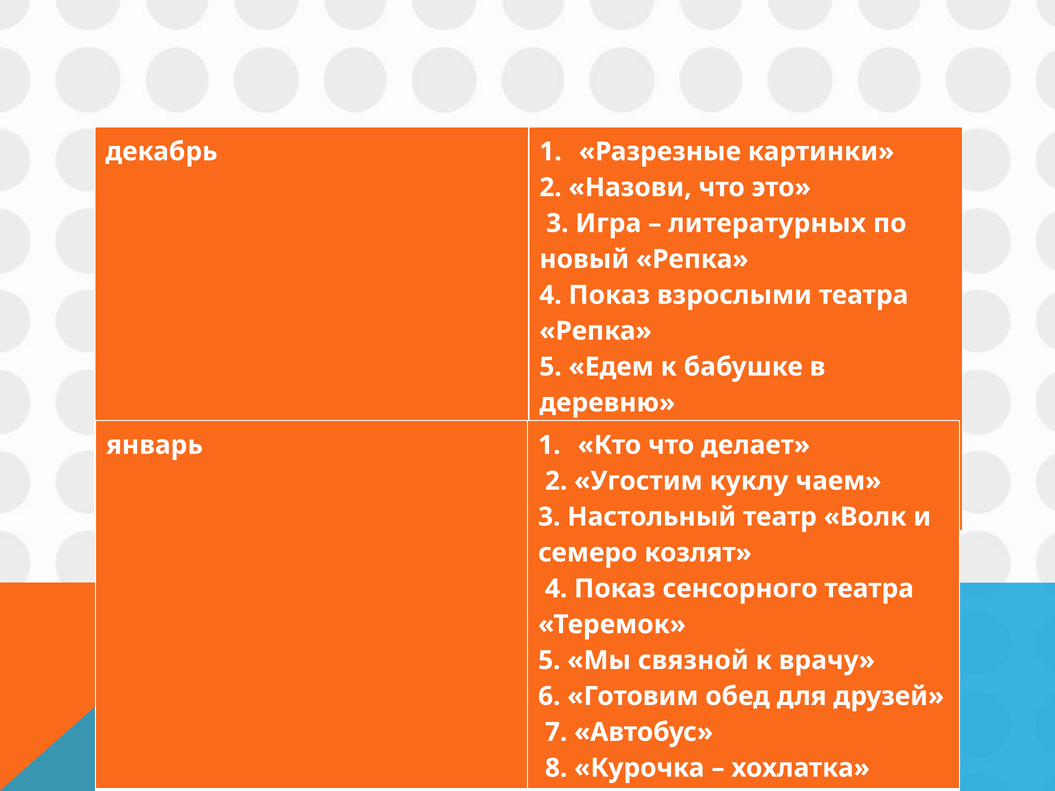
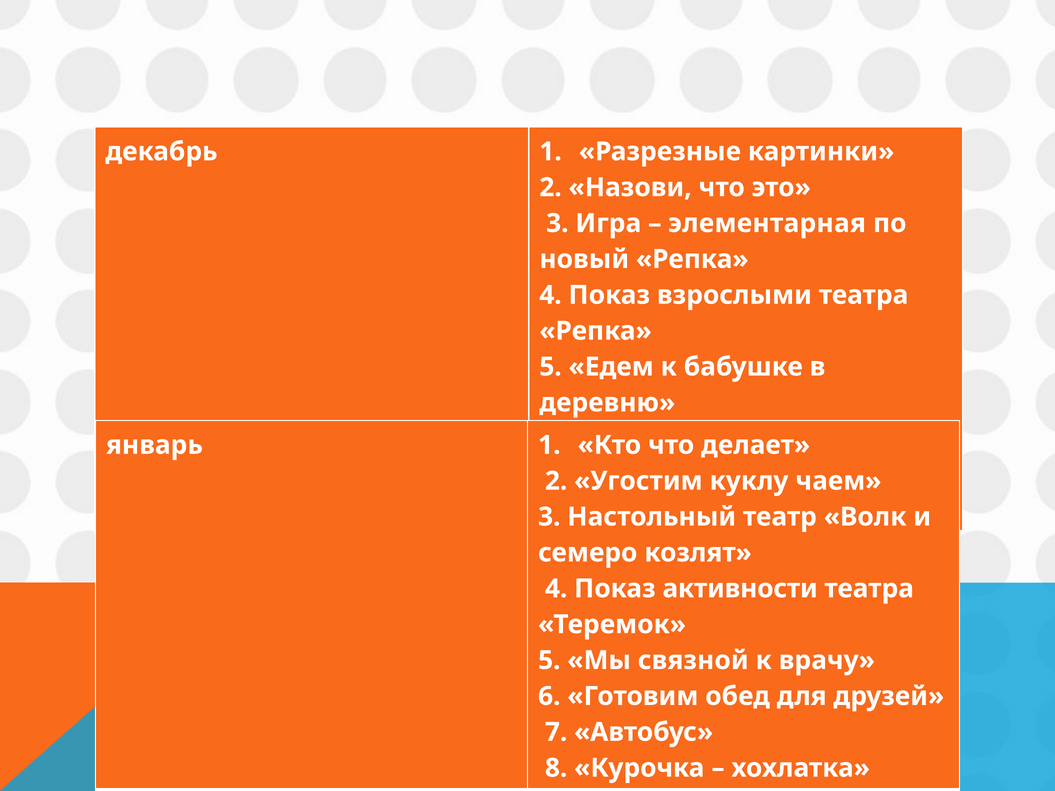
литературных: литературных -> элементарная (767, 223)
сенсорного: сенсорного -> активности (740, 589)
